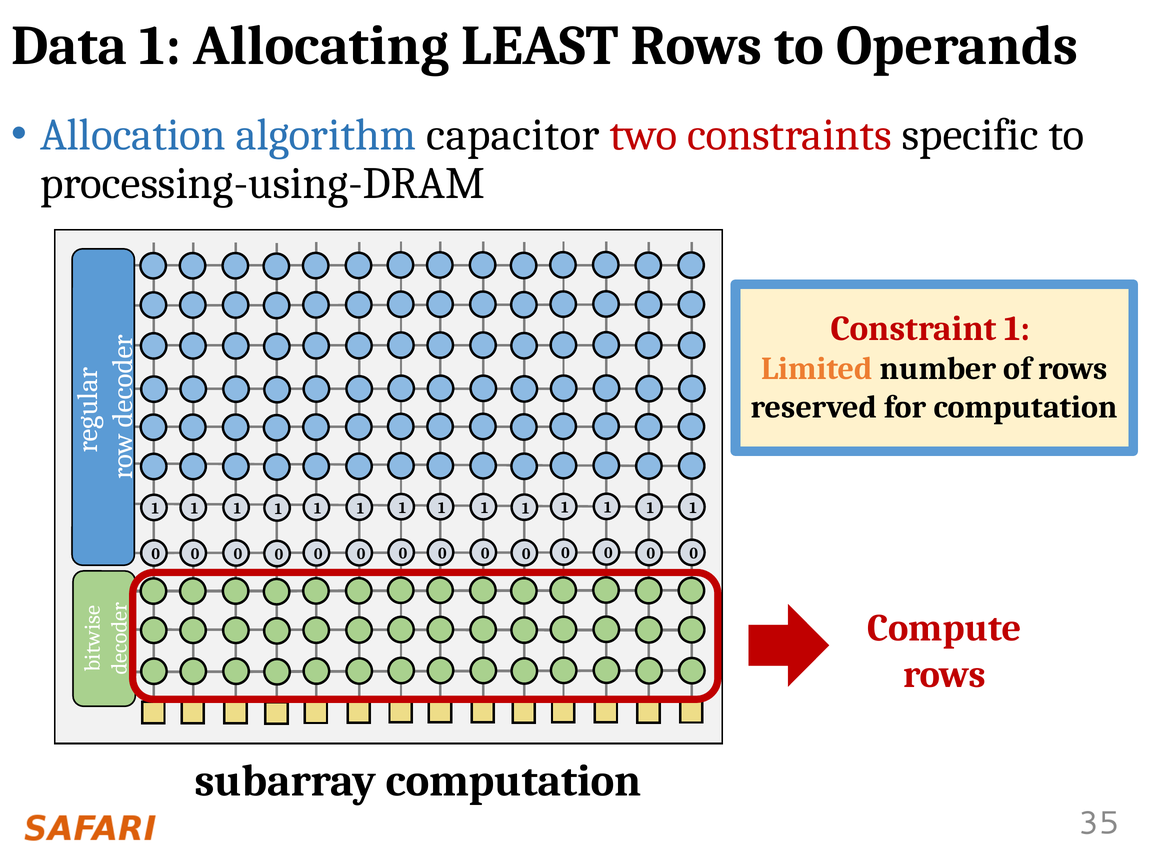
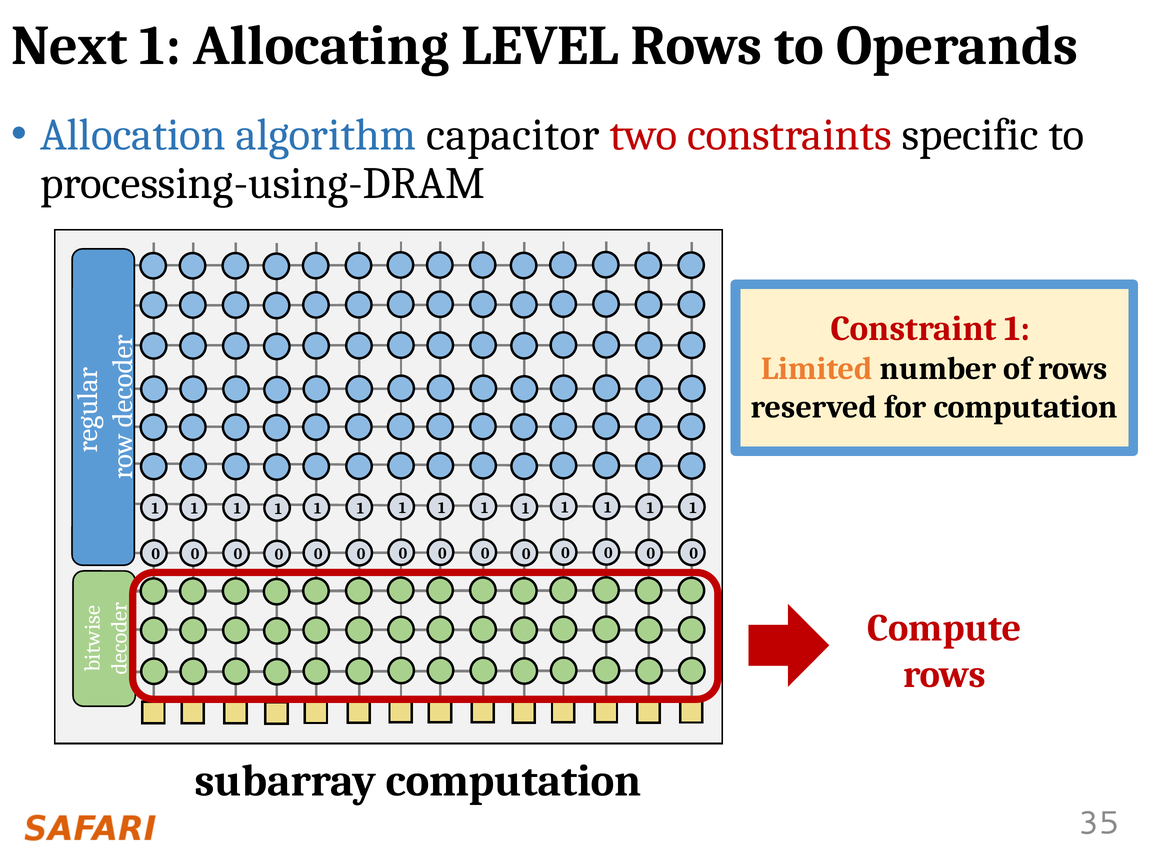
Data: Data -> Next (69, 46)
LEAST: LEAST -> LEVEL (540, 46)
